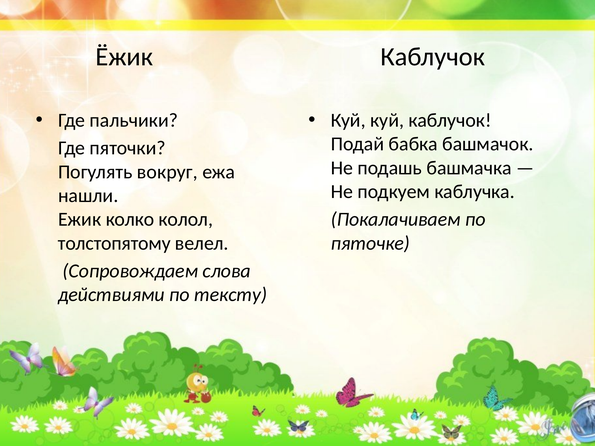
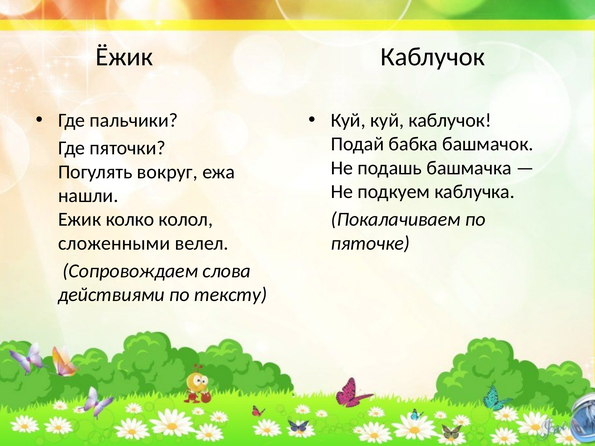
толстопятому: толстопятому -> сложенными (114, 243)
